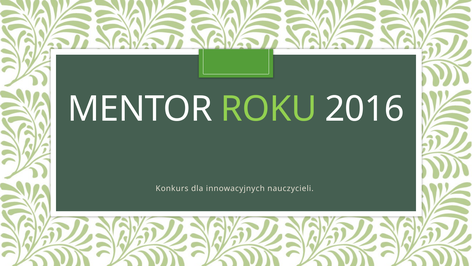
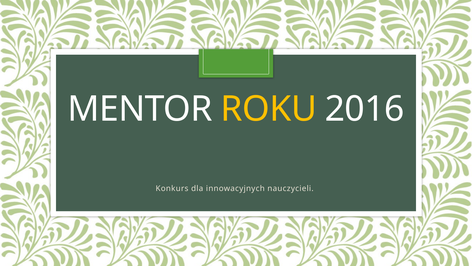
ROKU colour: light green -> yellow (269, 109)
